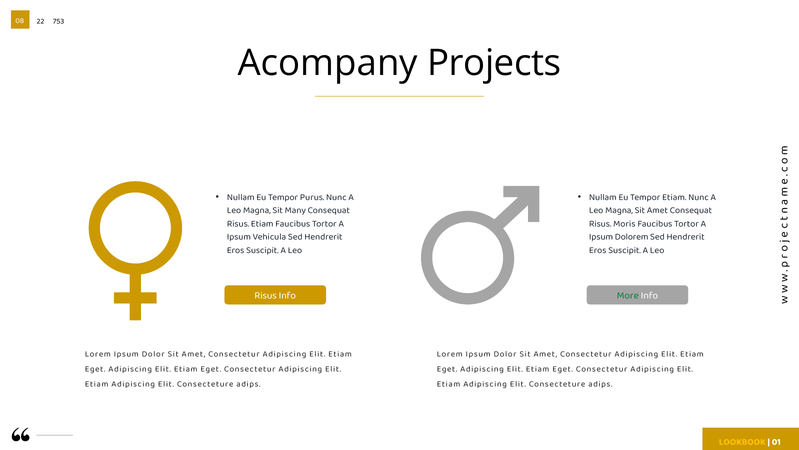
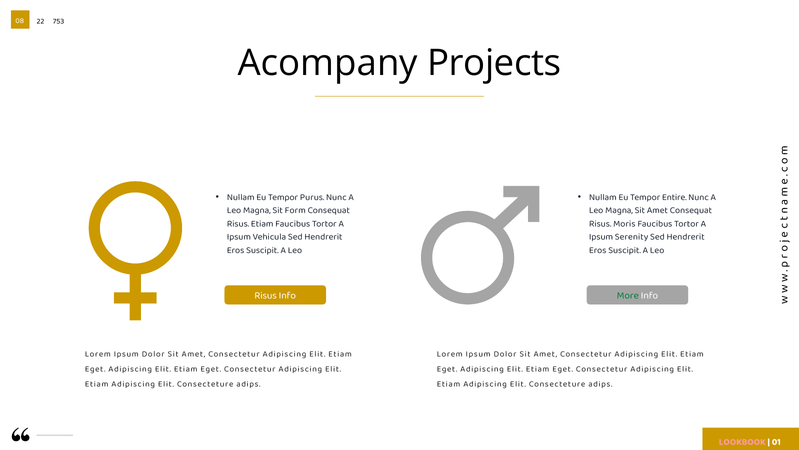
Tempor Etiam: Etiam -> Entire (674, 197)
Many: Many -> Form (295, 210)
Dolorem: Dolorem -> Serenity (632, 237)
LOOKBOOK colour: yellow -> pink (742, 441)
